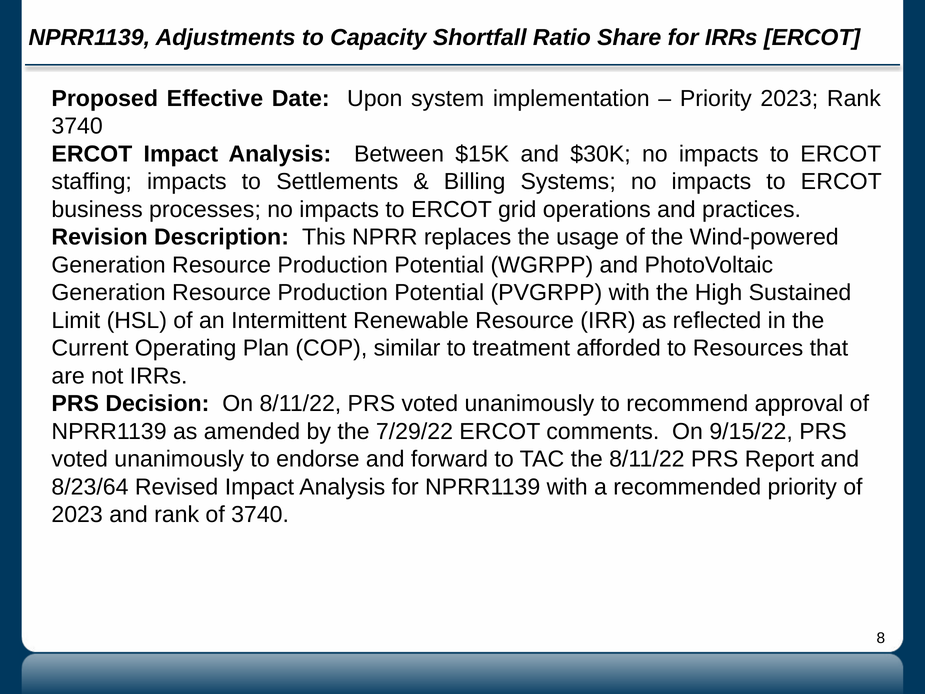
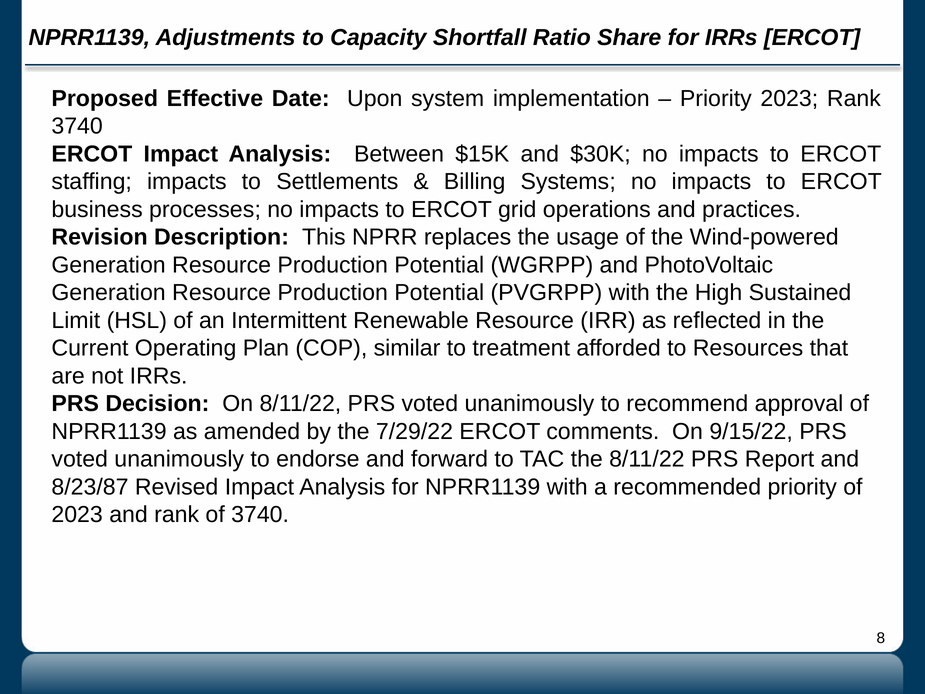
8/23/64: 8/23/64 -> 8/23/87 (90, 487)
